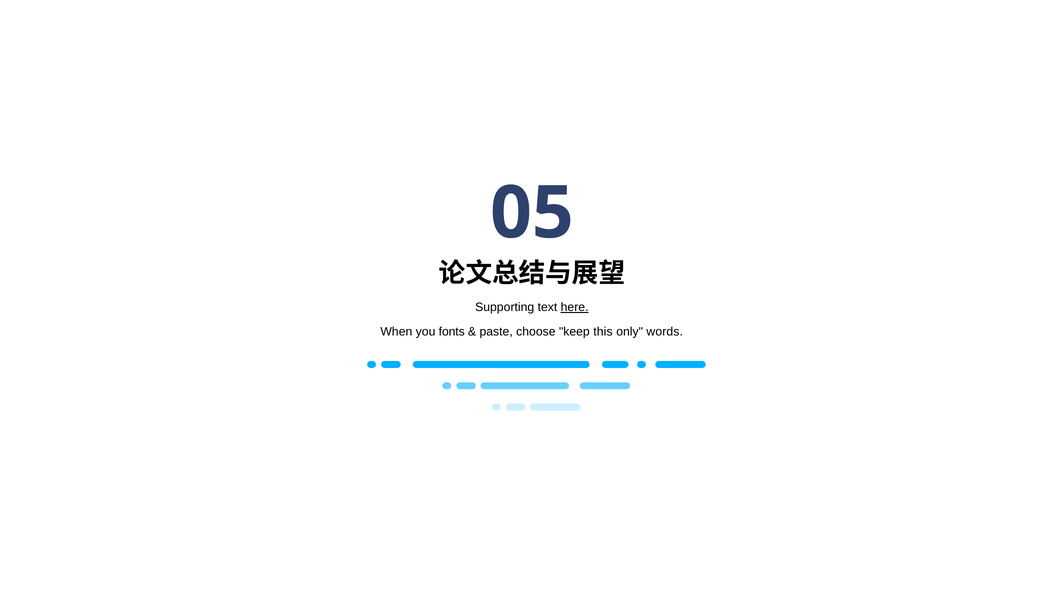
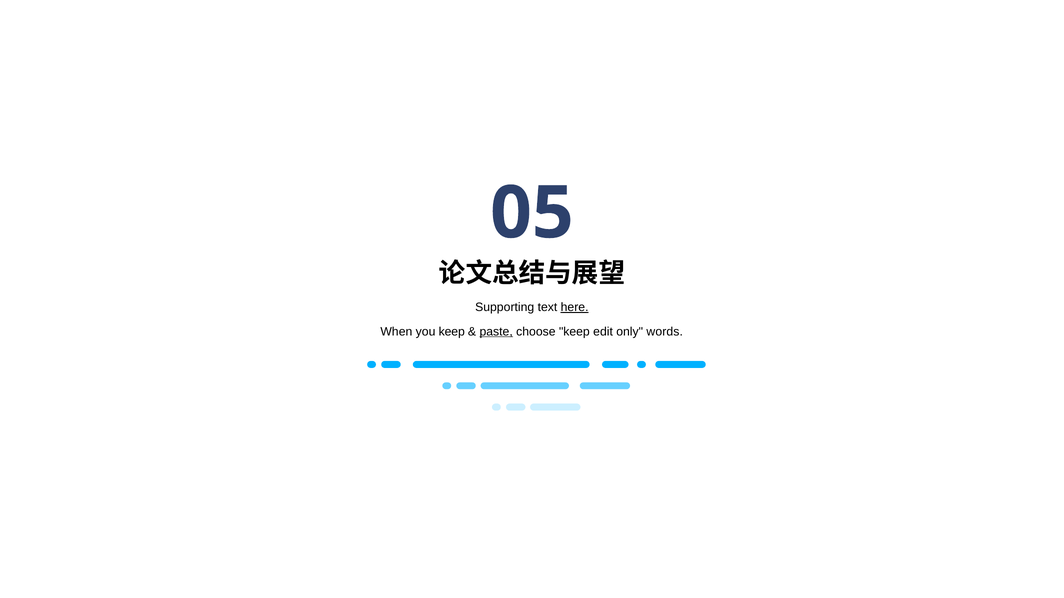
you fonts: fonts -> keep (452, 332)
paste underline: none -> present (496, 332)
this: this -> edit (603, 332)
